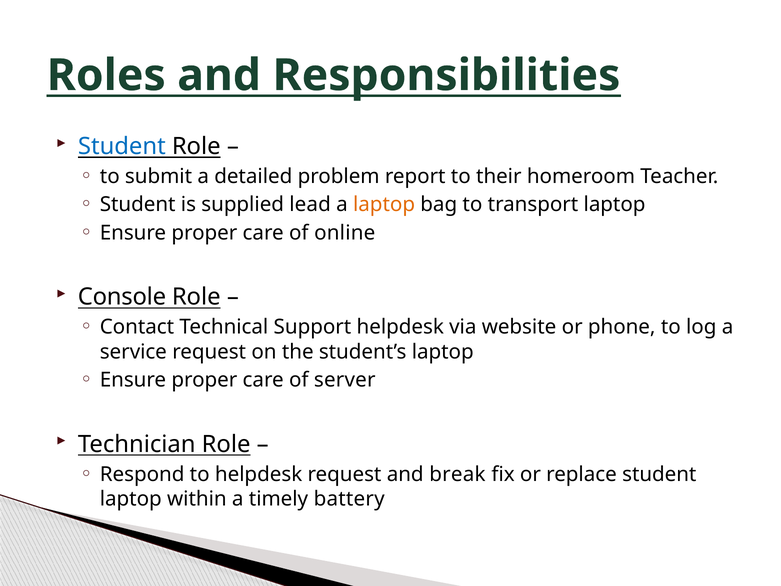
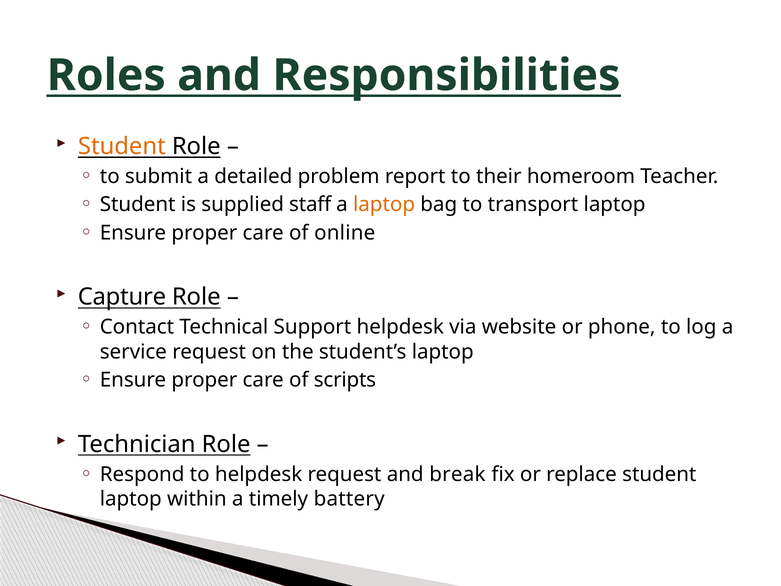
Student colour: blue -> orange (122, 146)
lead: lead -> staff (310, 205)
Console: Console -> Capture (122, 297)
server: server -> scripts (345, 380)
